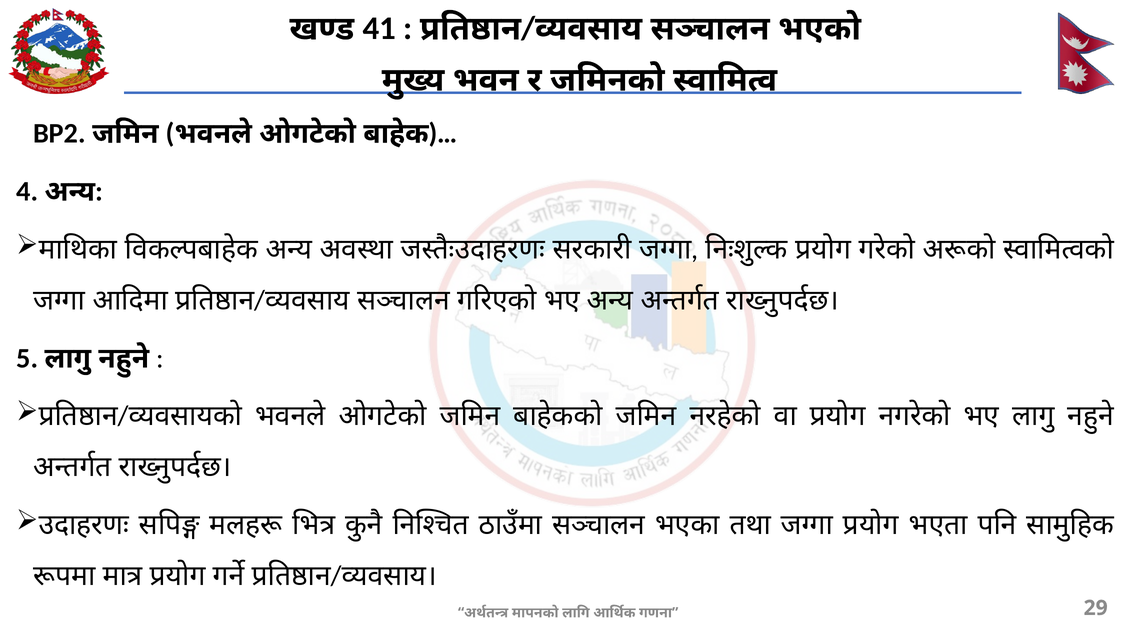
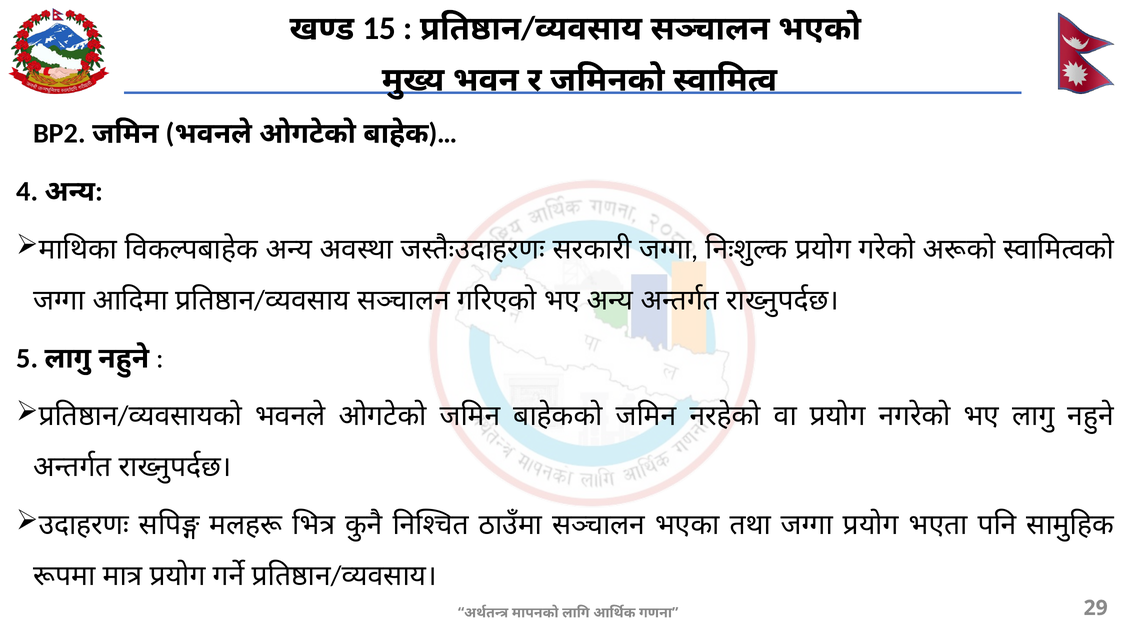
41: 41 -> 15 (379, 29)
